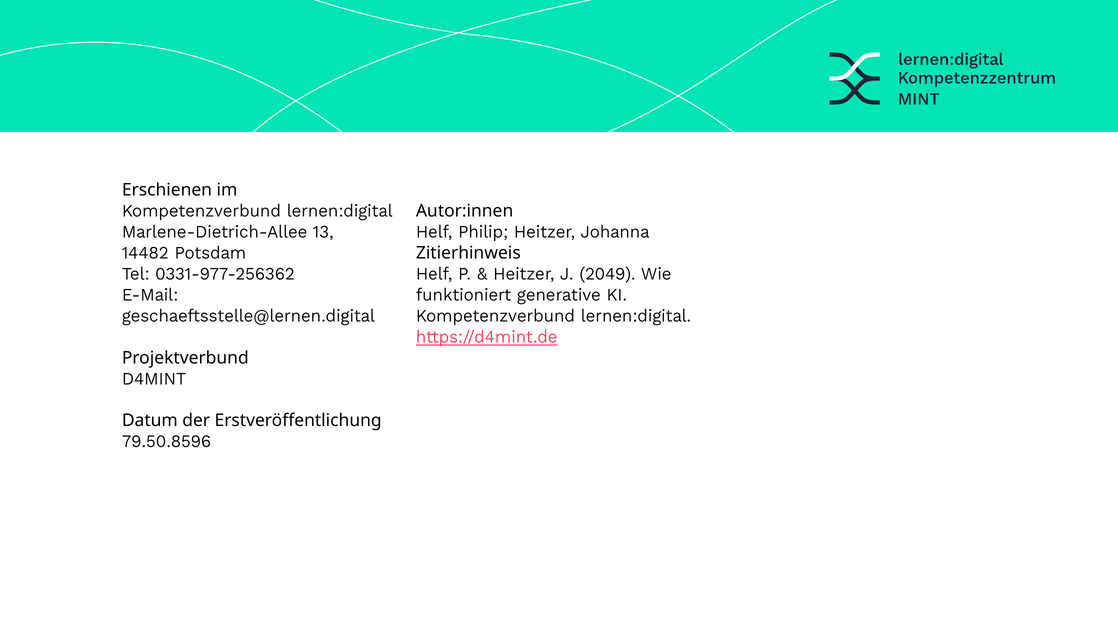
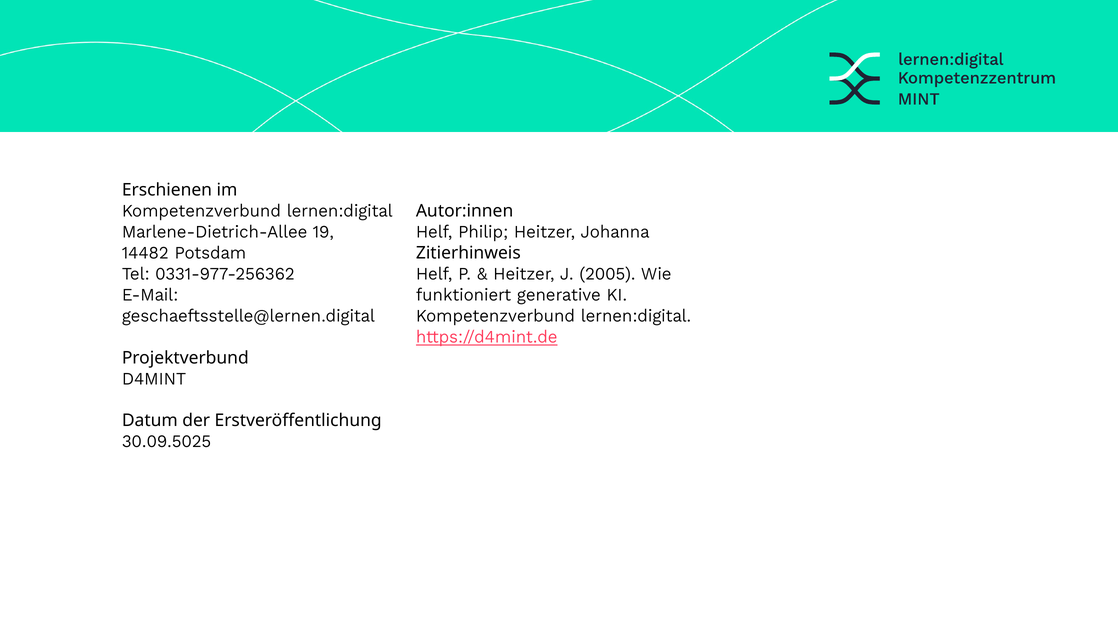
13: 13 -> 19 (323, 232)
2049: 2049 -> 2005 (608, 274)
79.50.8596: 79.50.8596 -> 30.09.5025 (167, 442)
